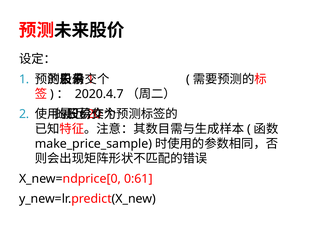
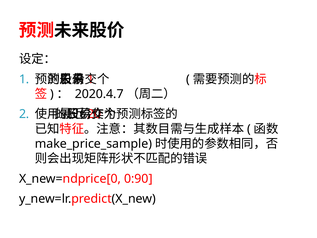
0:61: 0:61 -> 0:90 (138, 178)
